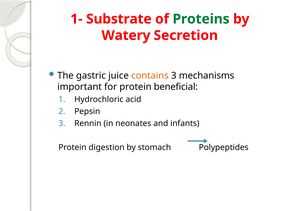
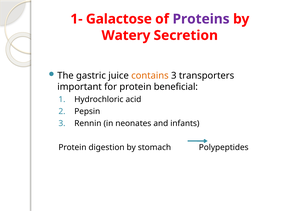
Substrate: Substrate -> Galactose (119, 19)
Proteins colour: green -> purple (201, 19)
mechanisms: mechanisms -> transporters (207, 76)
